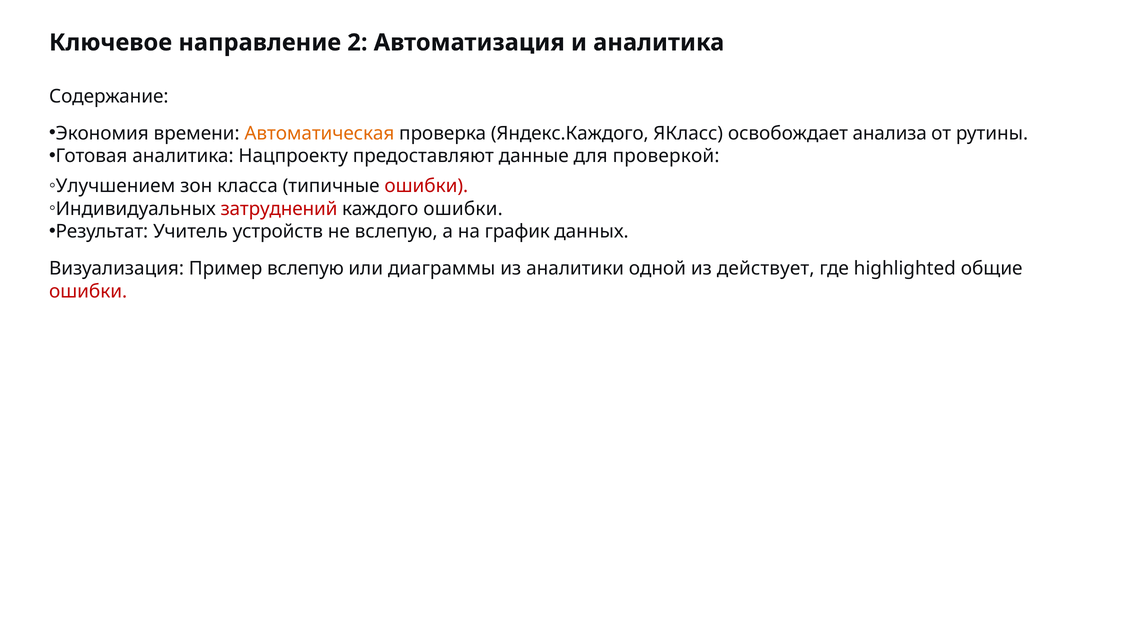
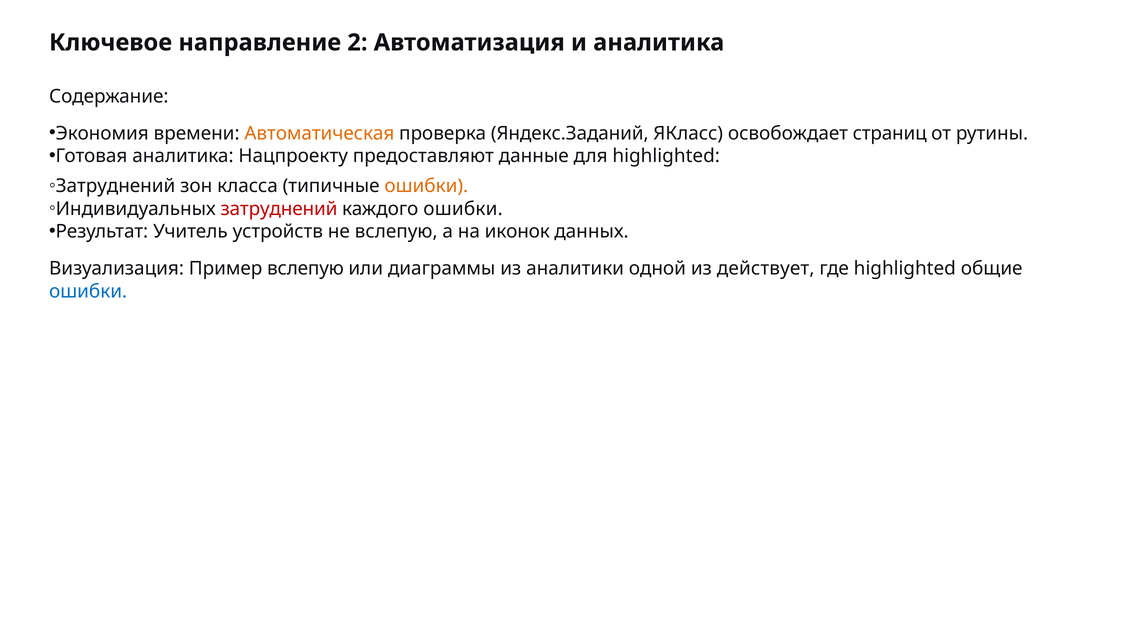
Яндекс.Каждого: Яндекс.Каждого -> Яндекс.Заданий (570, 133)
анализа: анализа -> страниц (890, 133)
для проверкой: проверкой -> highlighted (666, 156)
Улучшением: Улучшением -> Затруднений (116, 186)
ошибки colour: red -> orange (426, 186)
график: график -> иконок (517, 231)
ошибки colour: red -> blue (88, 291)
